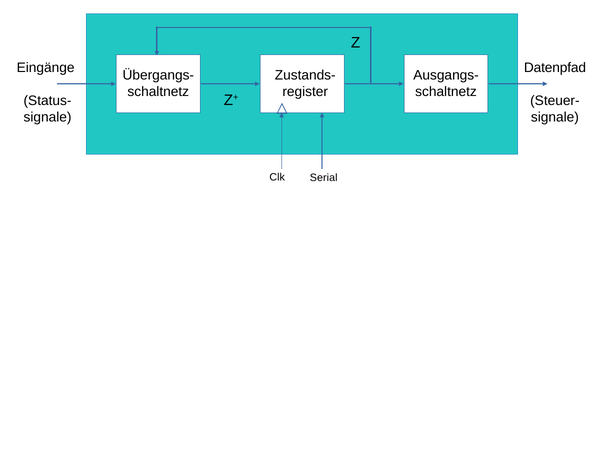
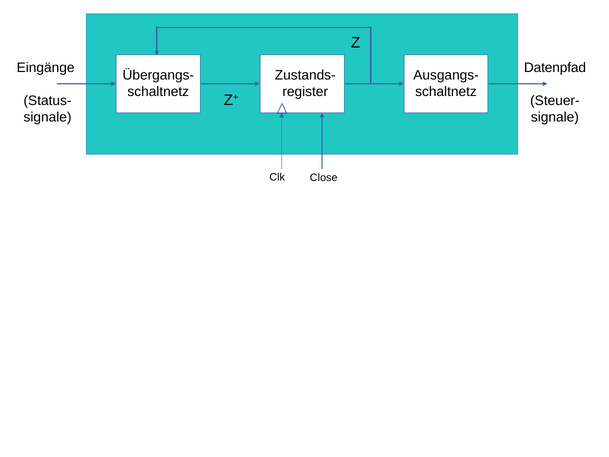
Serial: Serial -> Close (324, 178)
